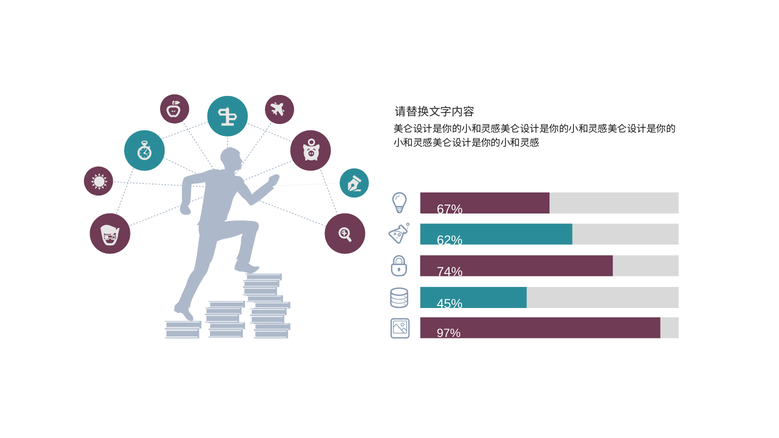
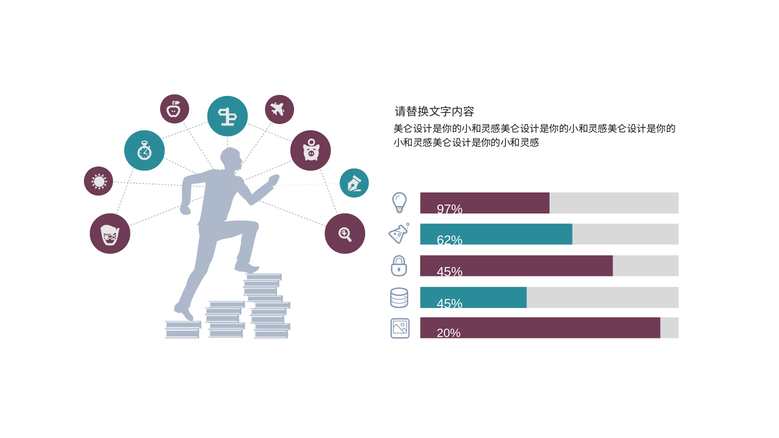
67%: 67% -> 97% (450, 209)
74%: 74% -> 45% (450, 272)
97%: 97% -> 20% (449, 333)
